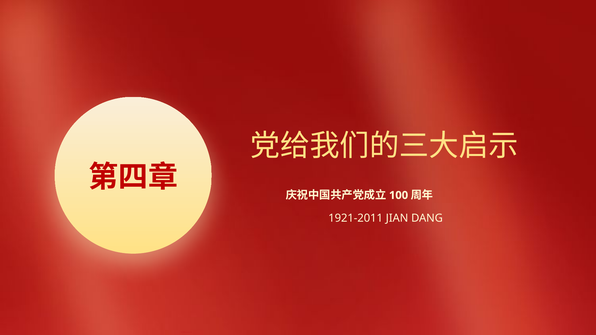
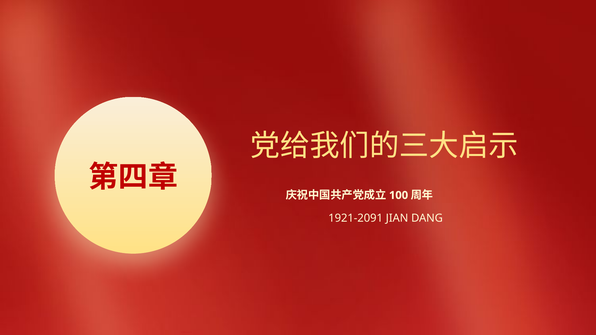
1921-2011: 1921-2011 -> 1921-2091 (356, 218)
